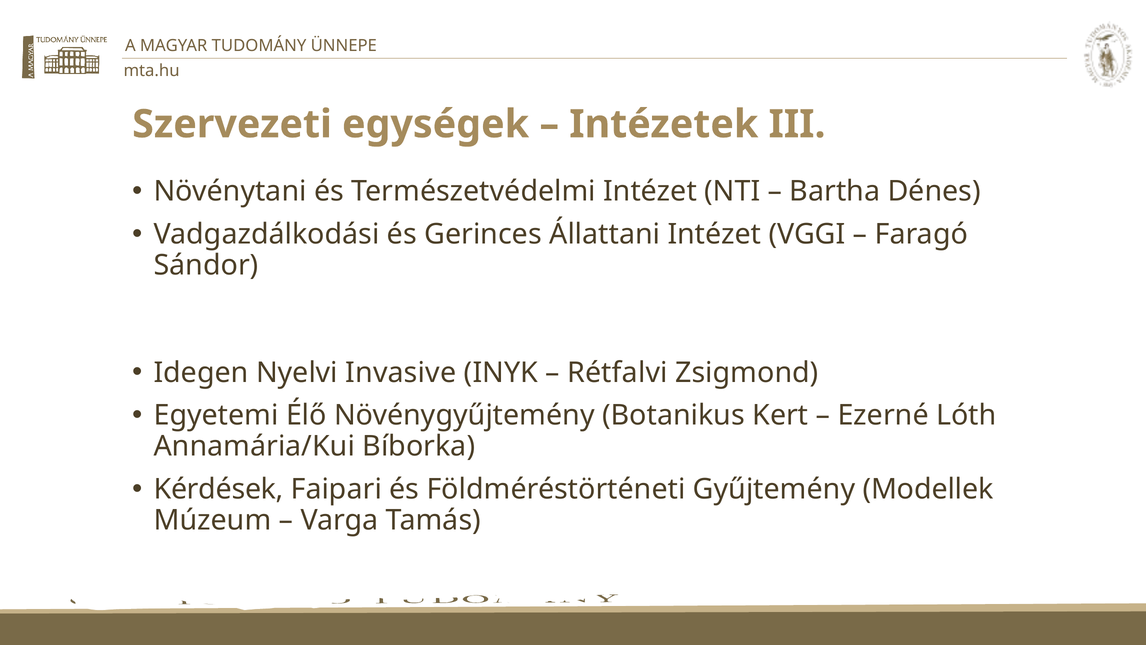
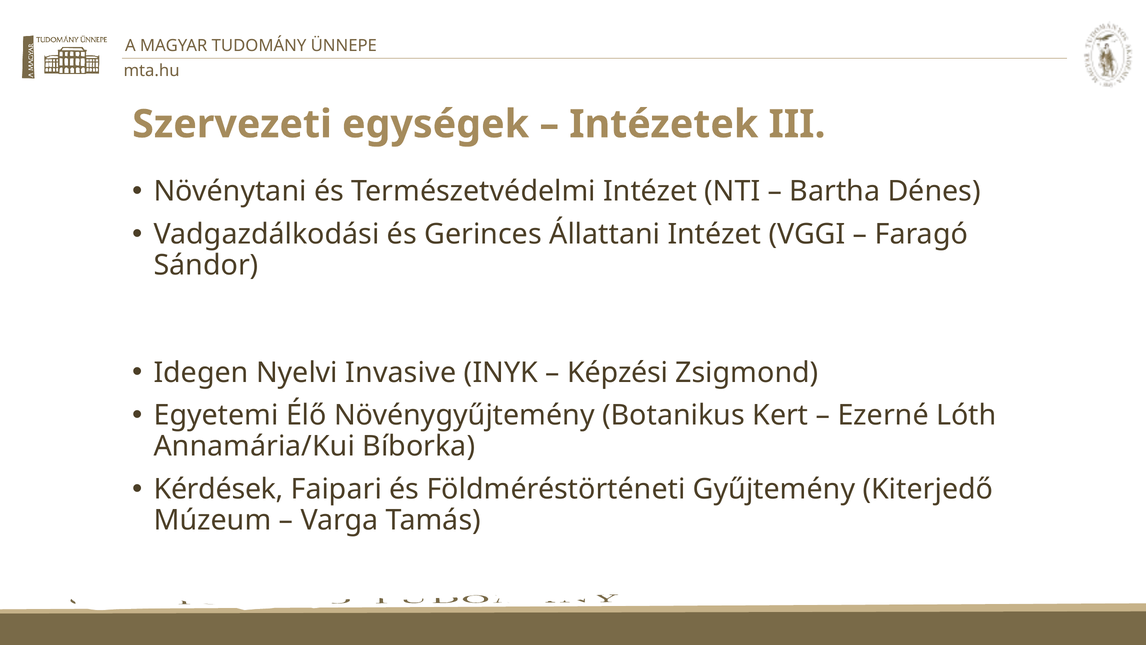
Rétfalvi: Rétfalvi -> Képzési (618, 372)
Modellek: Modellek -> Kiterjedő (928, 489)
